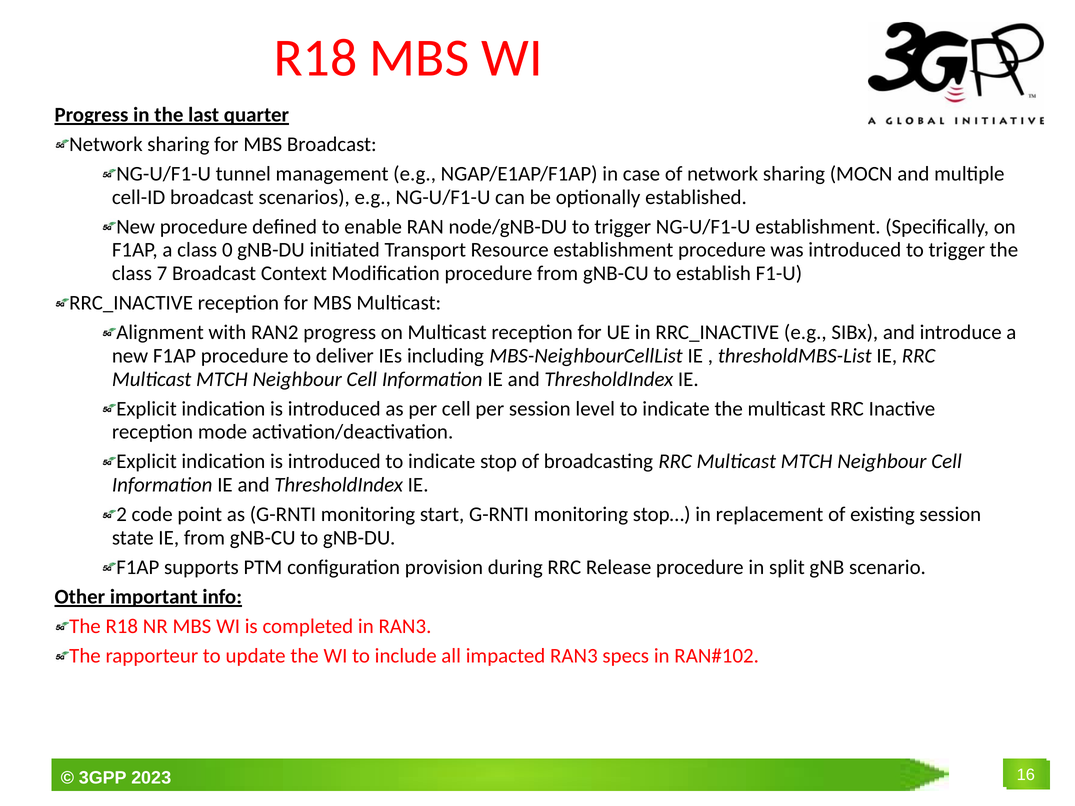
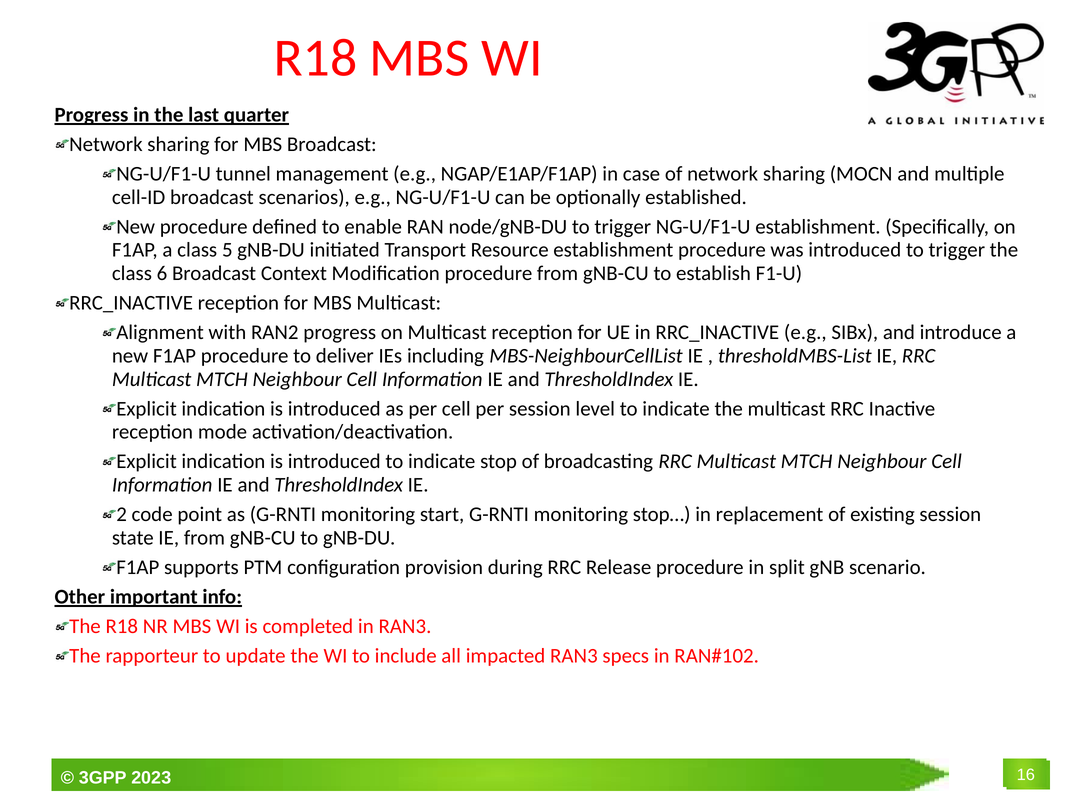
0: 0 -> 5 (227, 250)
7: 7 -> 6 (162, 273)
